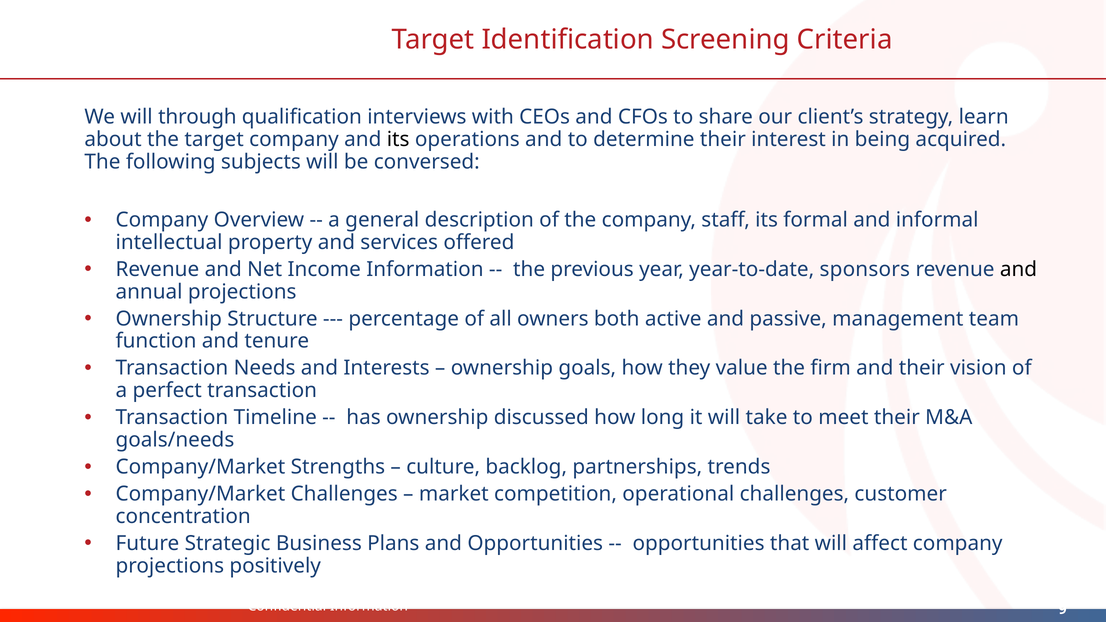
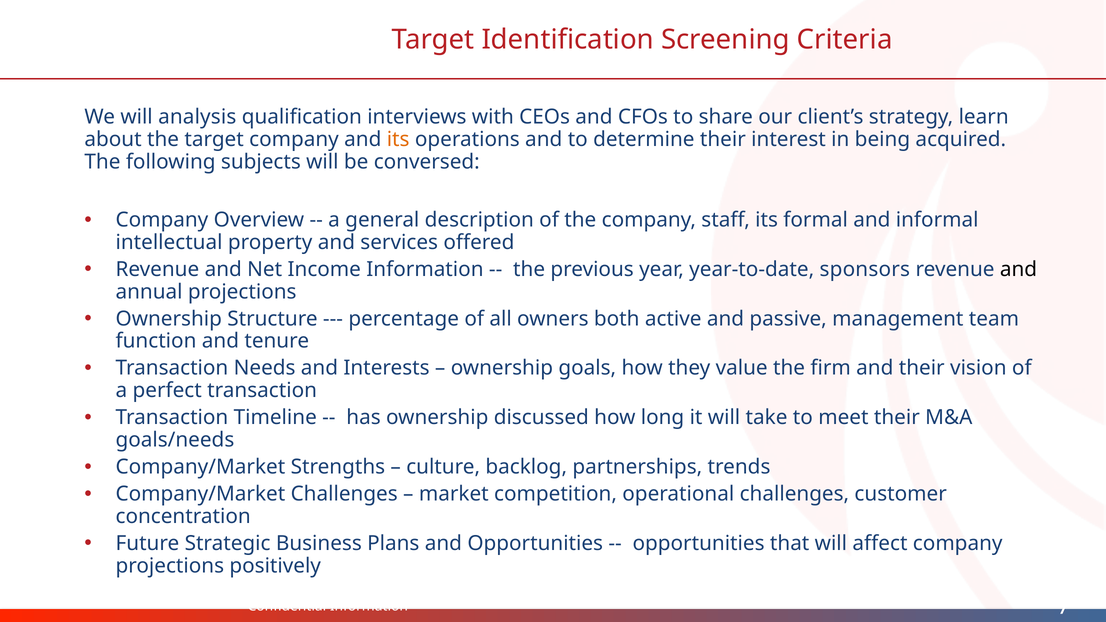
through: through -> analysis (197, 117)
its colour: black -> orange (398, 140)
9: 9 -> 7 (1063, 609)
